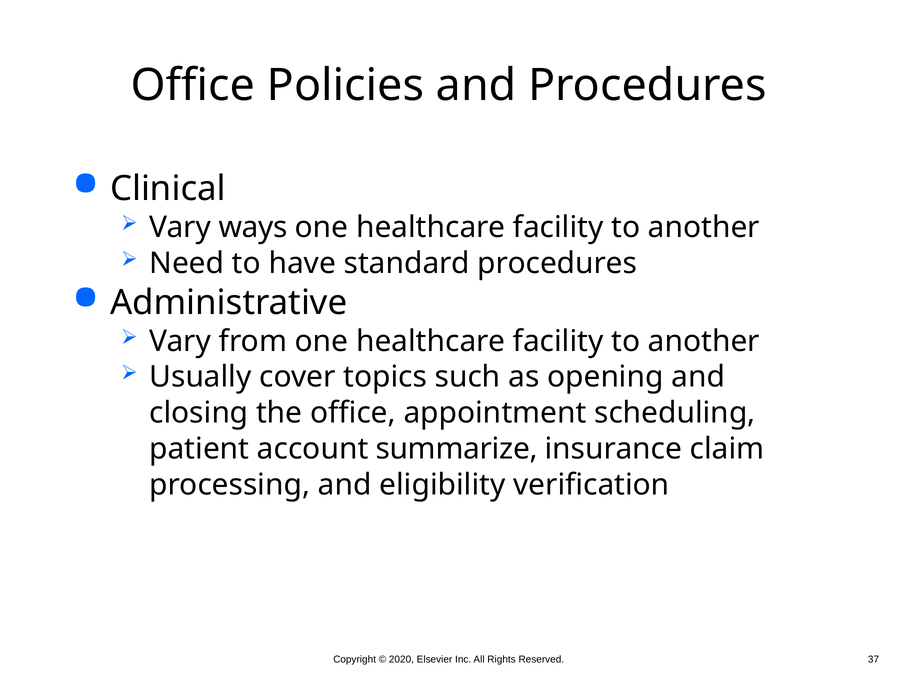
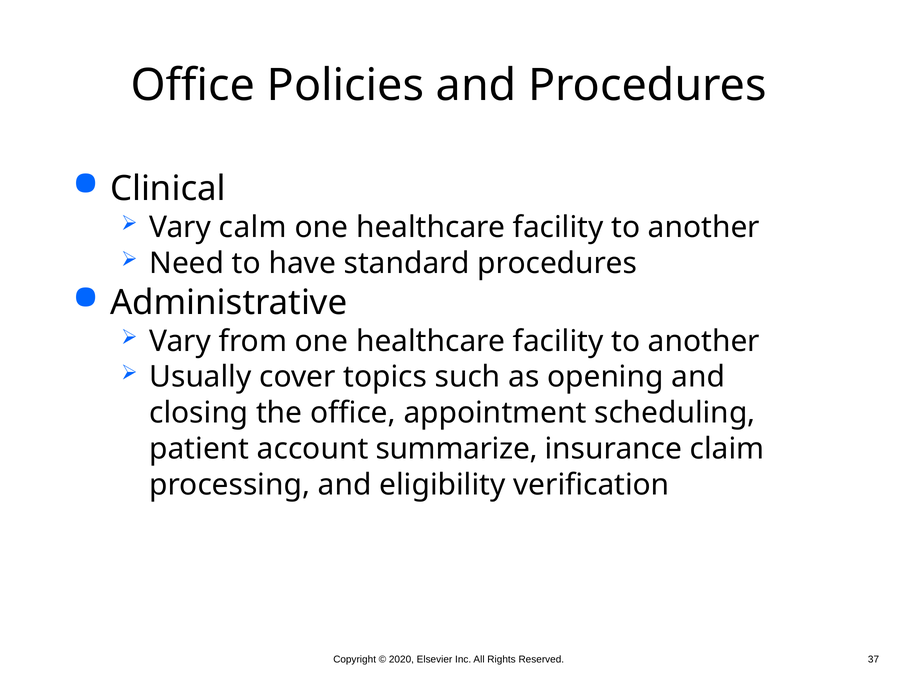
ways: ways -> calm (253, 228)
